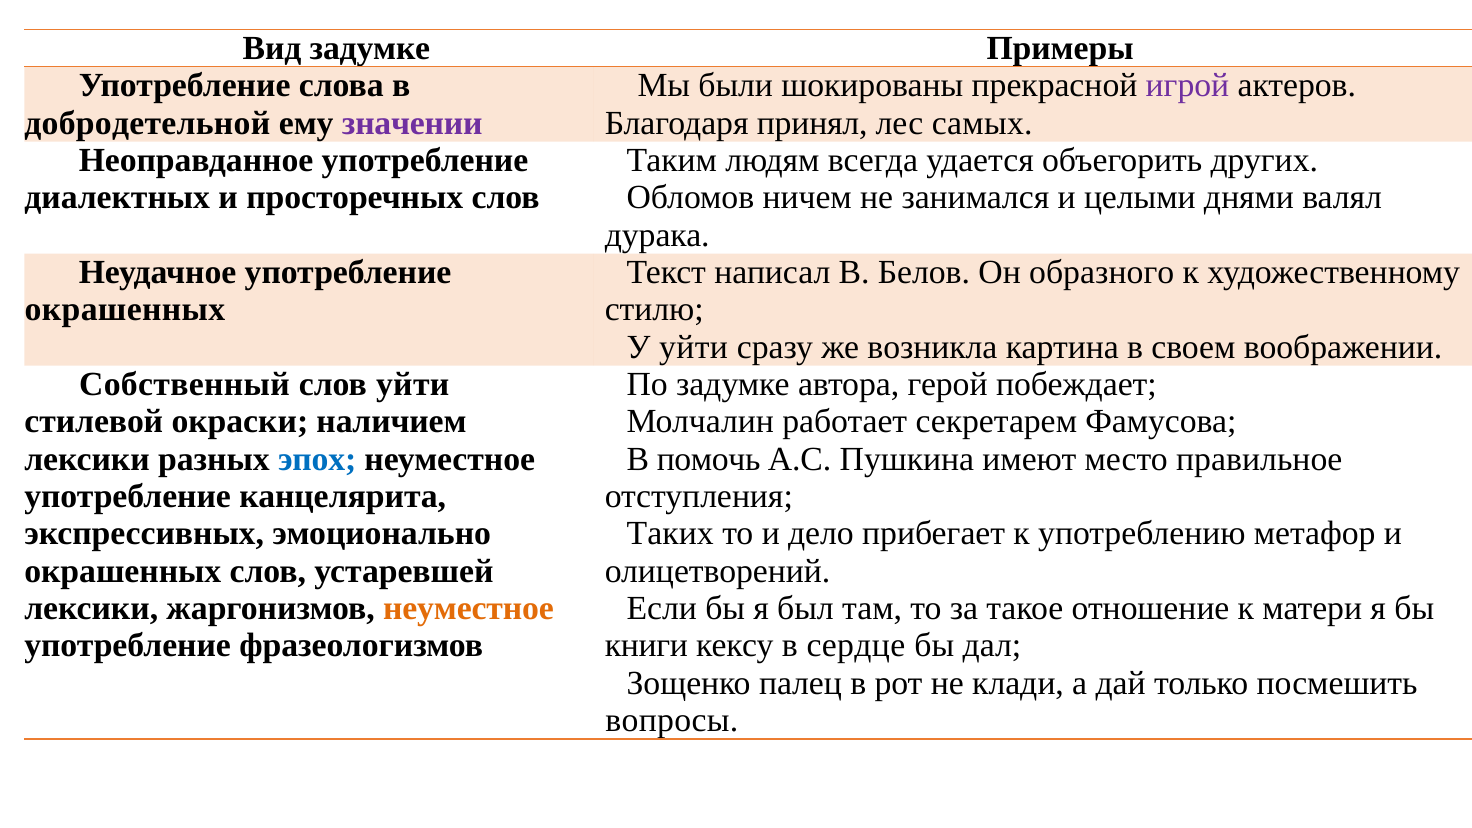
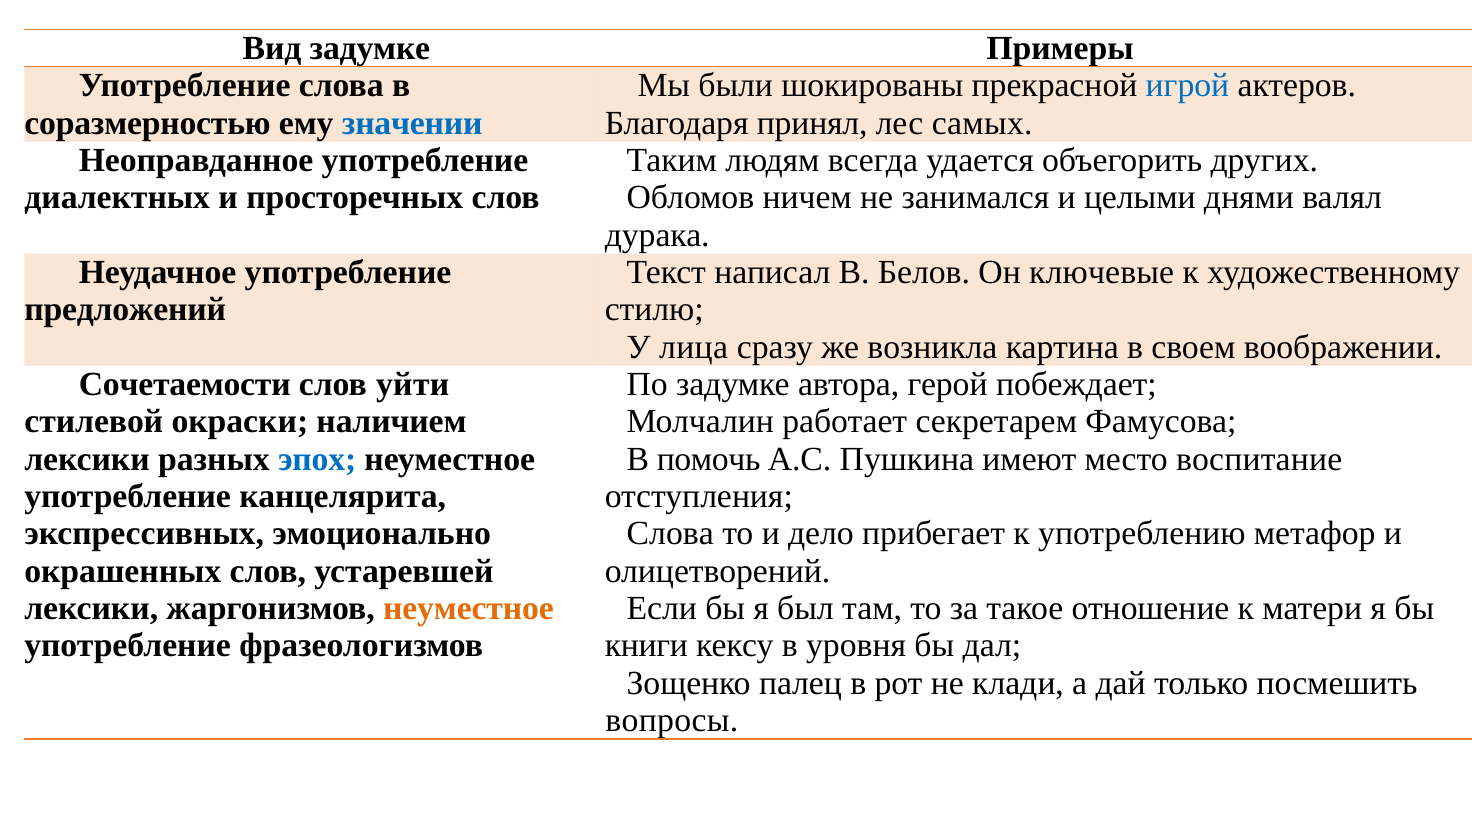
игрой colour: purple -> blue (1187, 86)
добродетельной: добродетельной -> соразмерностью (148, 123)
значении colour: purple -> blue (412, 123)
образного: образного -> ключевые (1102, 272)
окрашенных: окрашенных -> предложений (125, 310)
У уйти: уйти -> лица (694, 347)
Собственный: Собственный -> Сочетаемости (185, 384)
правильное: правильное -> воспитание (1259, 459)
Таких: Таких -> Слова (670, 534)
сердце: сердце -> уровня (856, 646)
